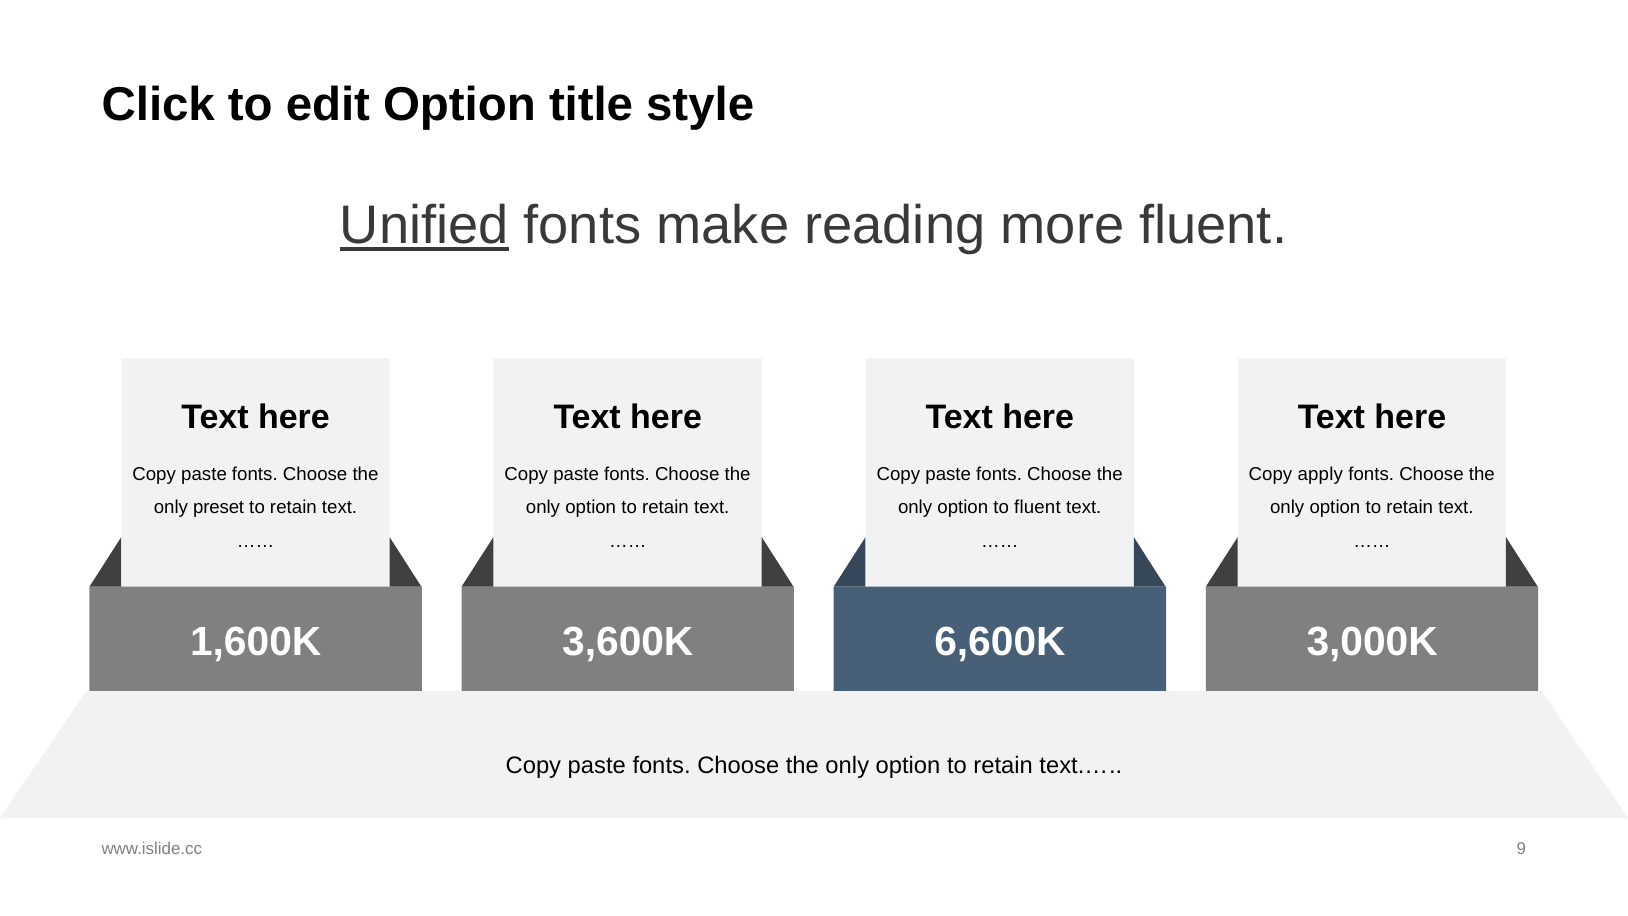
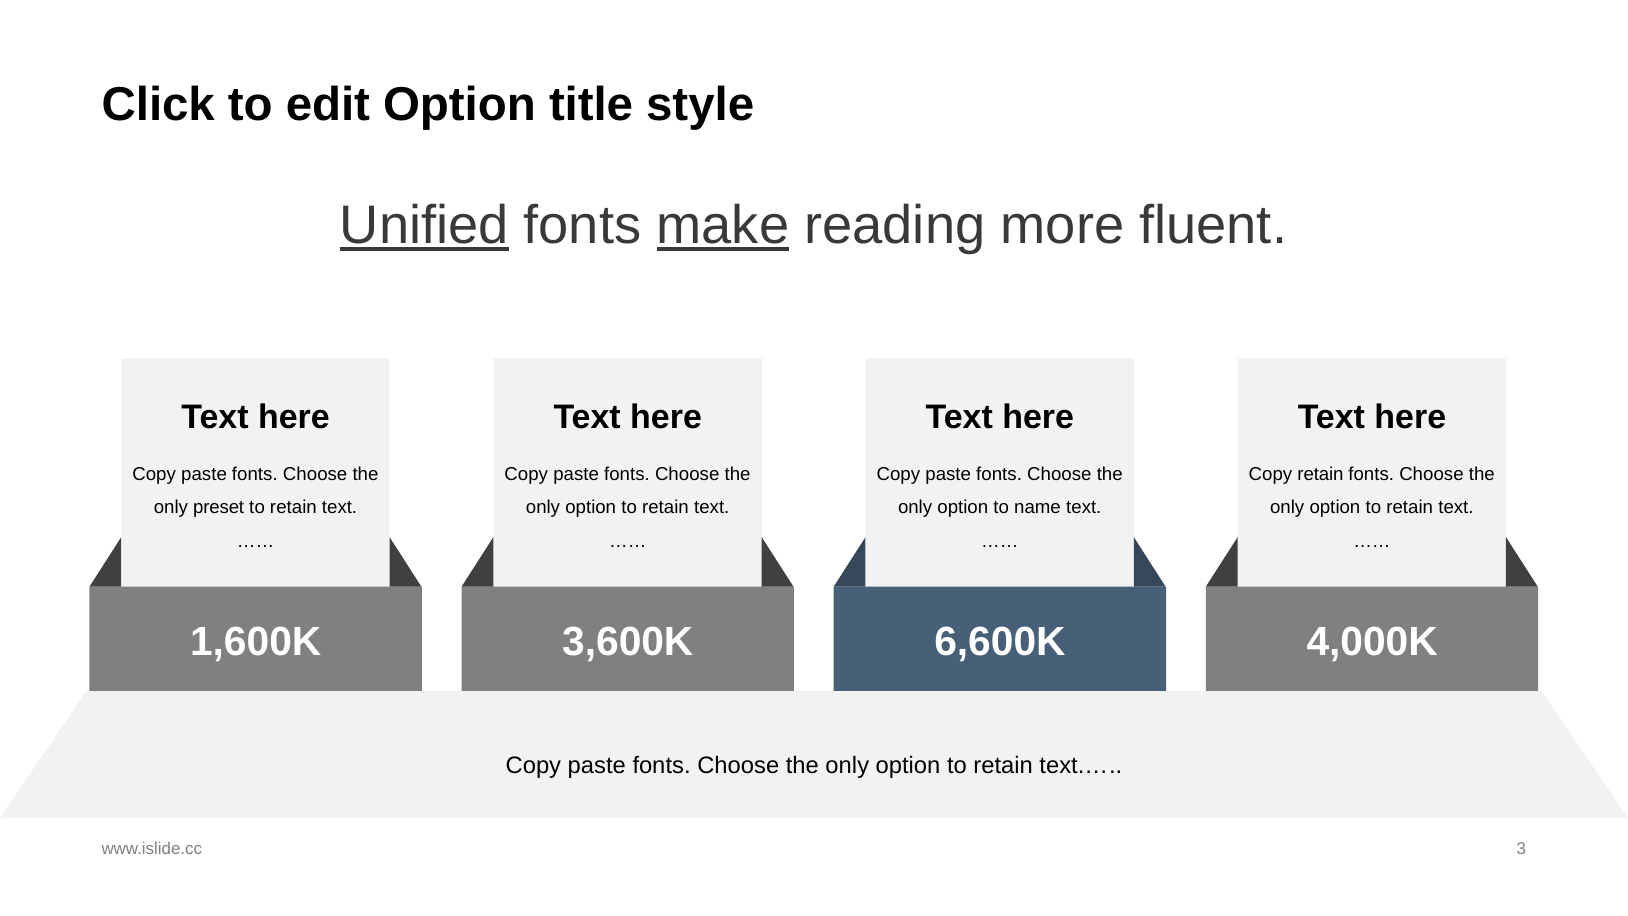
make underline: none -> present (723, 226)
Copy apply: apply -> retain (1320, 474)
to fluent: fluent -> name (1038, 508)
3,000K: 3,000K -> 4,000K (1372, 641)
9: 9 -> 3 (1521, 848)
